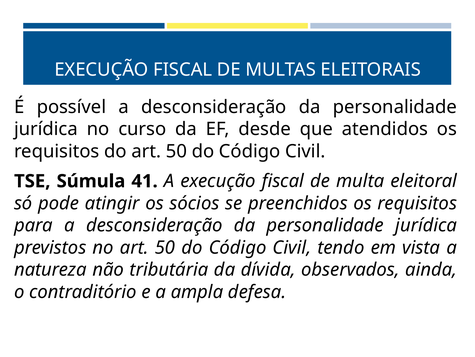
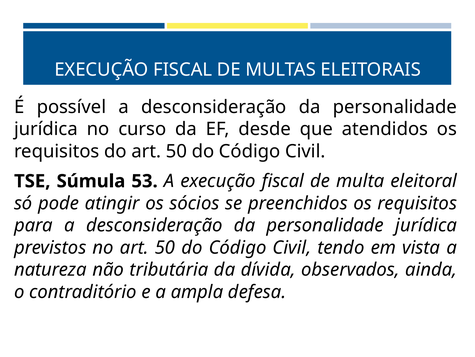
41: 41 -> 53 (145, 181)
